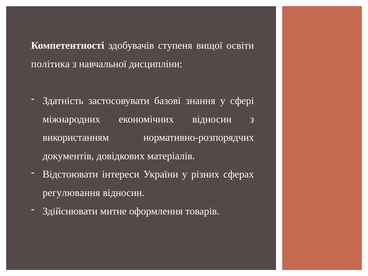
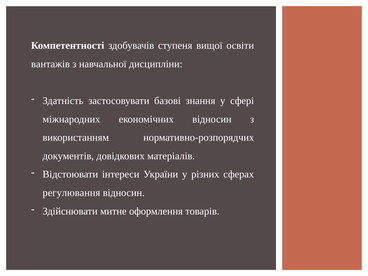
політика: політика -> вантажів (50, 64)
